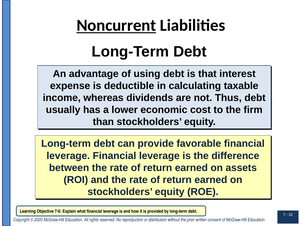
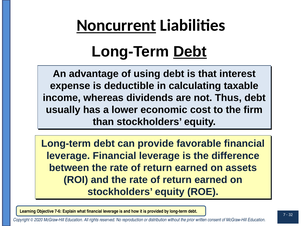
Debt underline: none -> present (190, 52)
